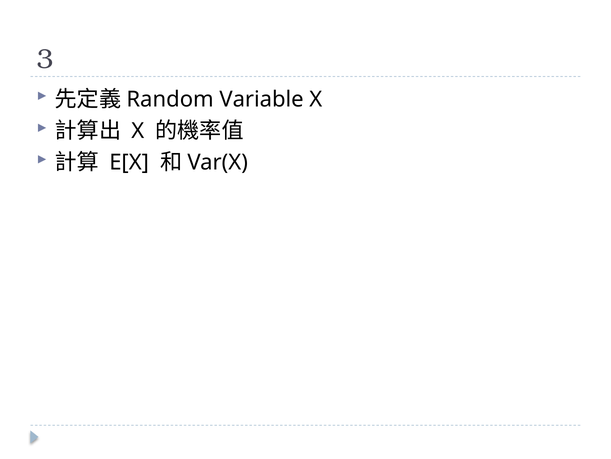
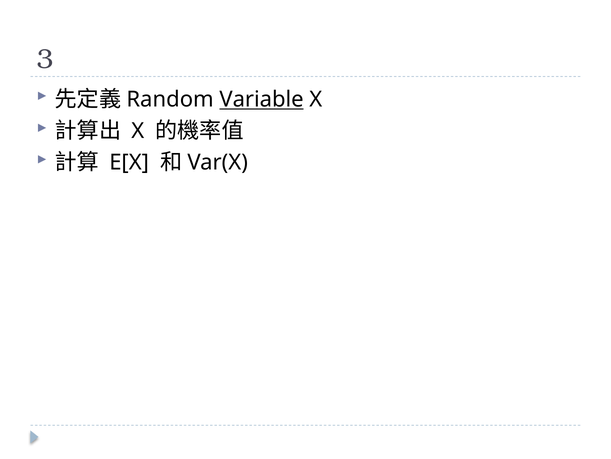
Variable underline: none -> present (262, 99)
